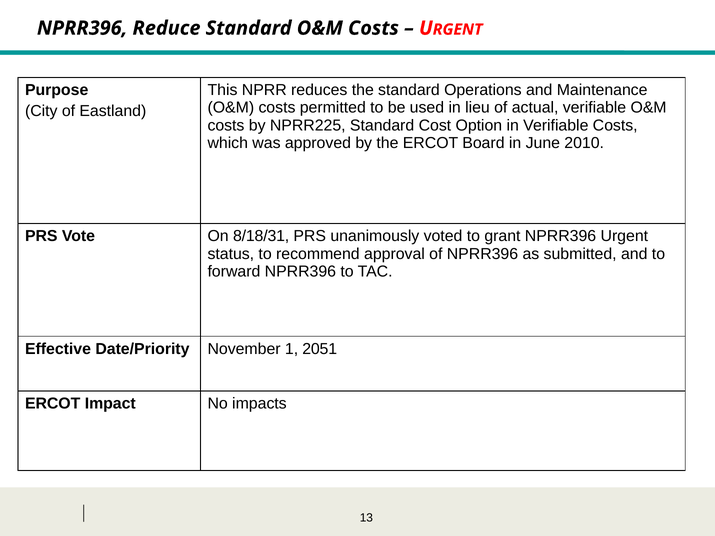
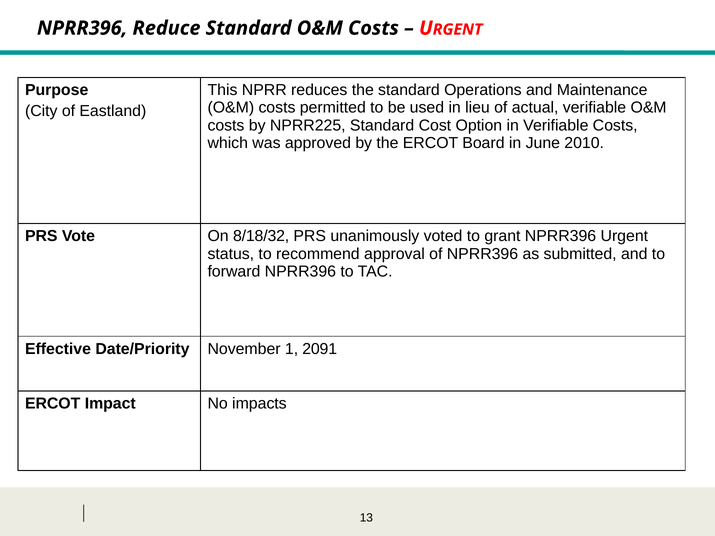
8/18/31: 8/18/31 -> 8/18/32 (261, 236)
2051: 2051 -> 2091 (320, 349)
